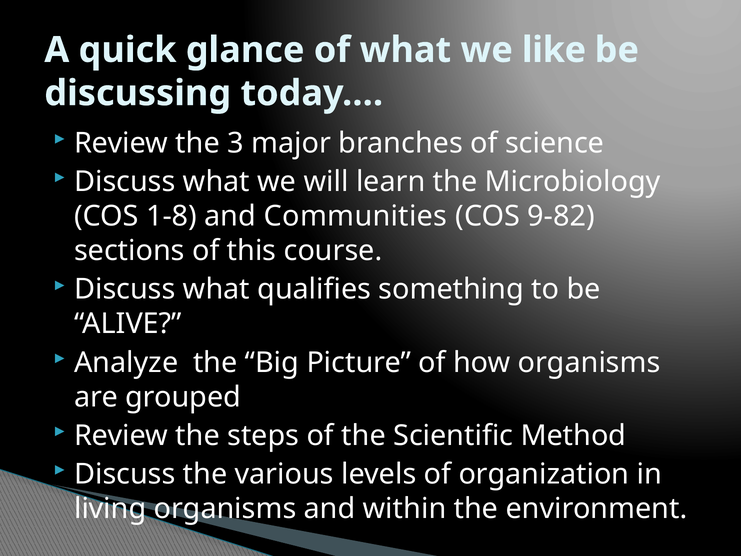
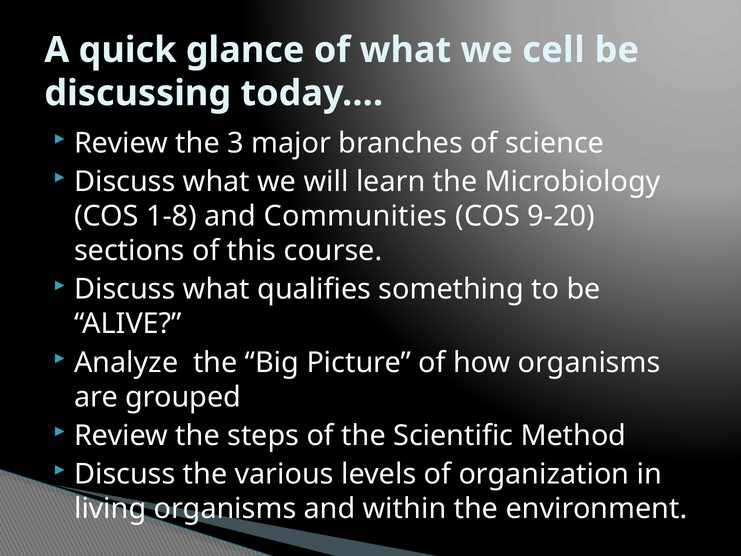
like: like -> cell (554, 50)
9-82: 9-82 -> 9-20 (561, 216)
